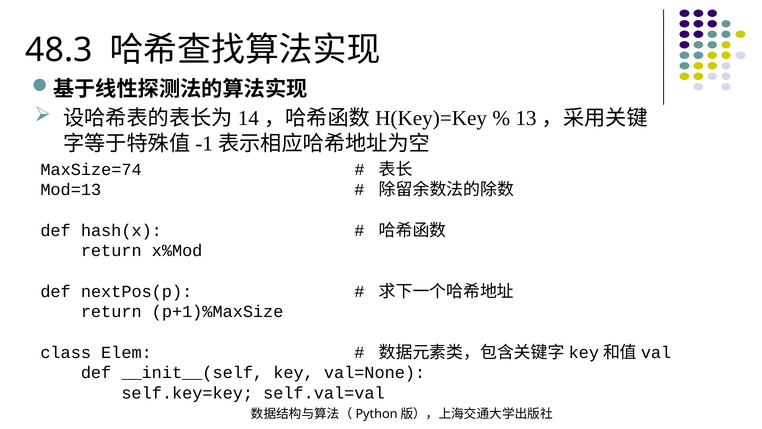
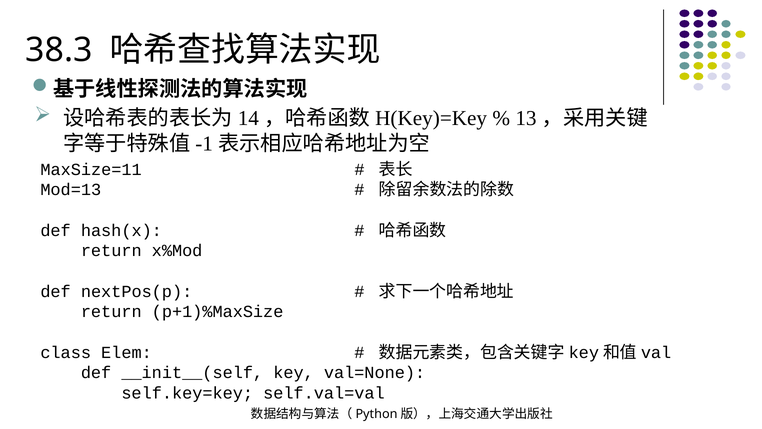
48.3: 48.3 -> 38.3 (59, 50)
MaxSize=74: MaxSize=74 -> MaxSize=11 (91, 169)
